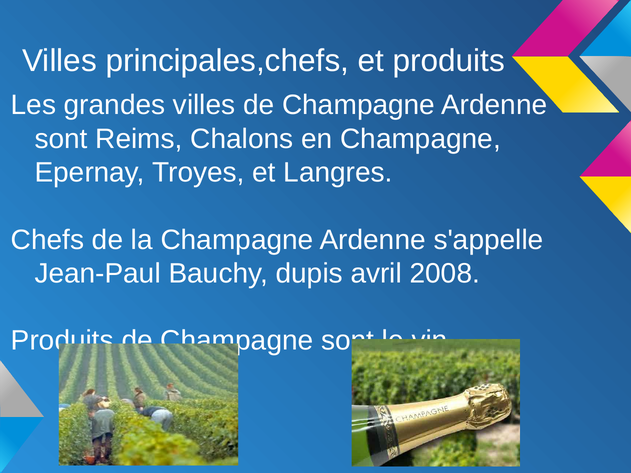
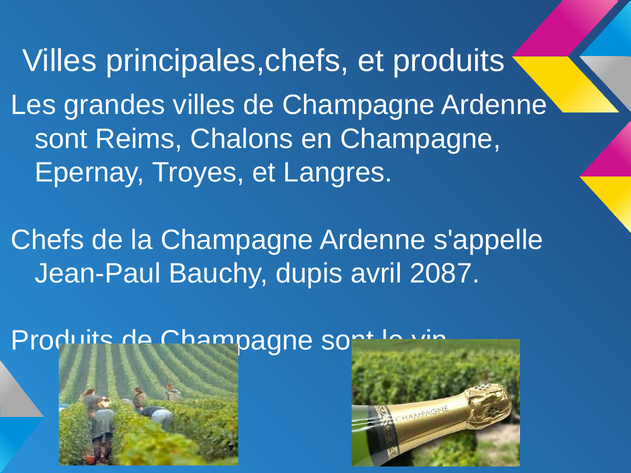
2008: 2008 -> 2087 (445, 274)
